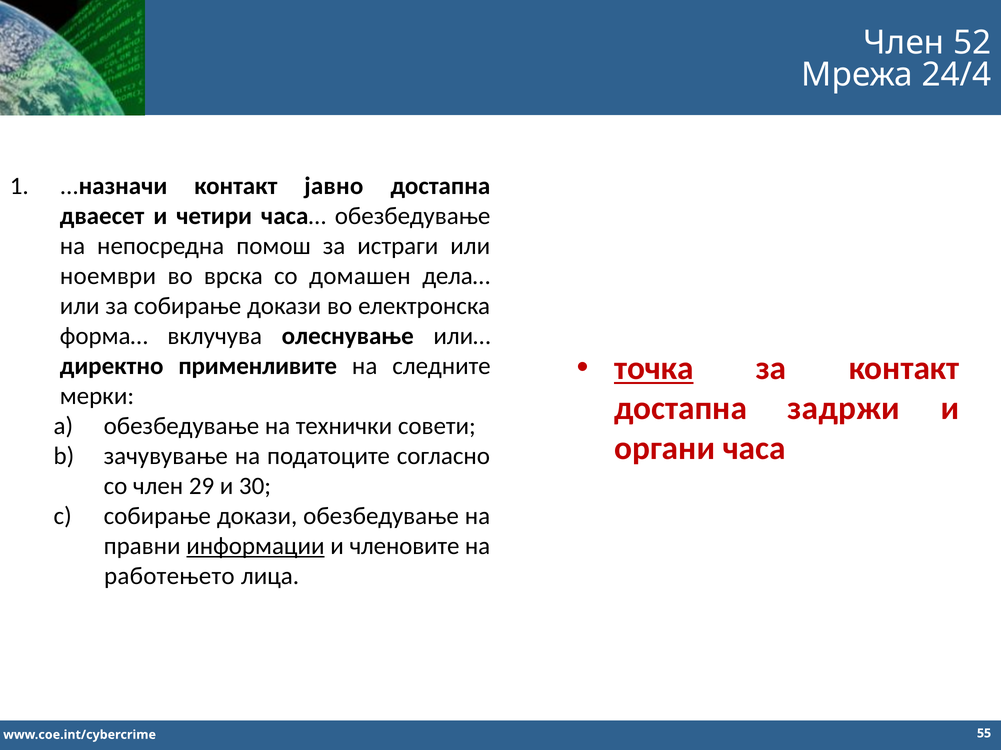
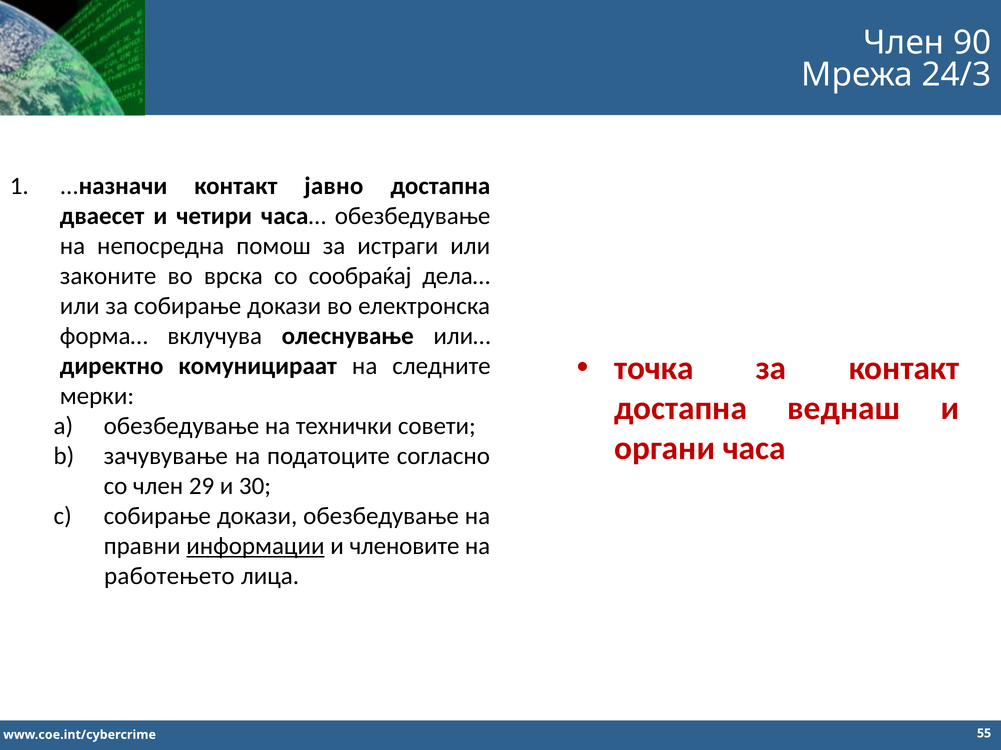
52: 52 -> 90 (972, 43)
24/4: 24/4 -> 24/3 (956, 75)
ноември: ноември -> законите (108, 276)
домашен: домашен -> сообраќај (360, 276)
точка underline: present -> none (654, 369)
применливите: применливите -> комуницираат (258, 367)
задржи: задржи -> веднаш (844, 409)
